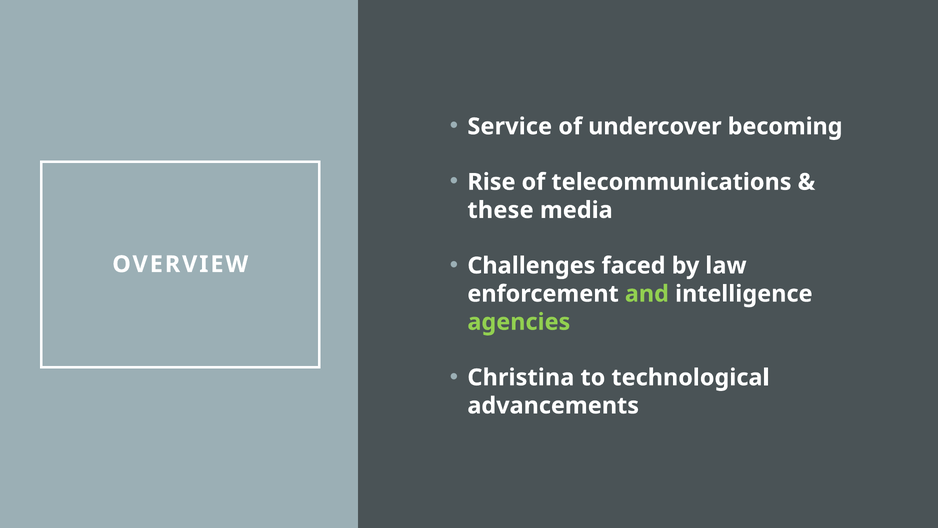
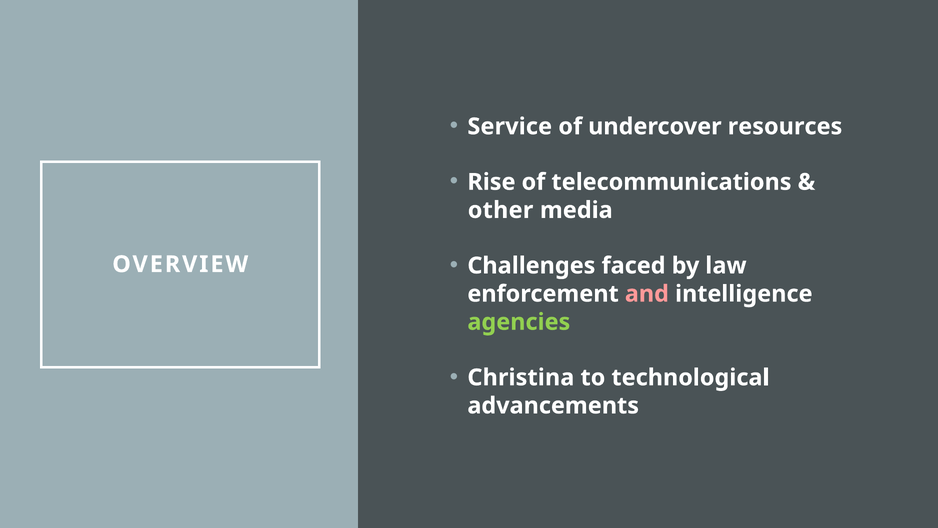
becoming: becoming -> resources (785, 126)
these: these -> other (501, 210)
and colour: light green -> pink (647, 294)
